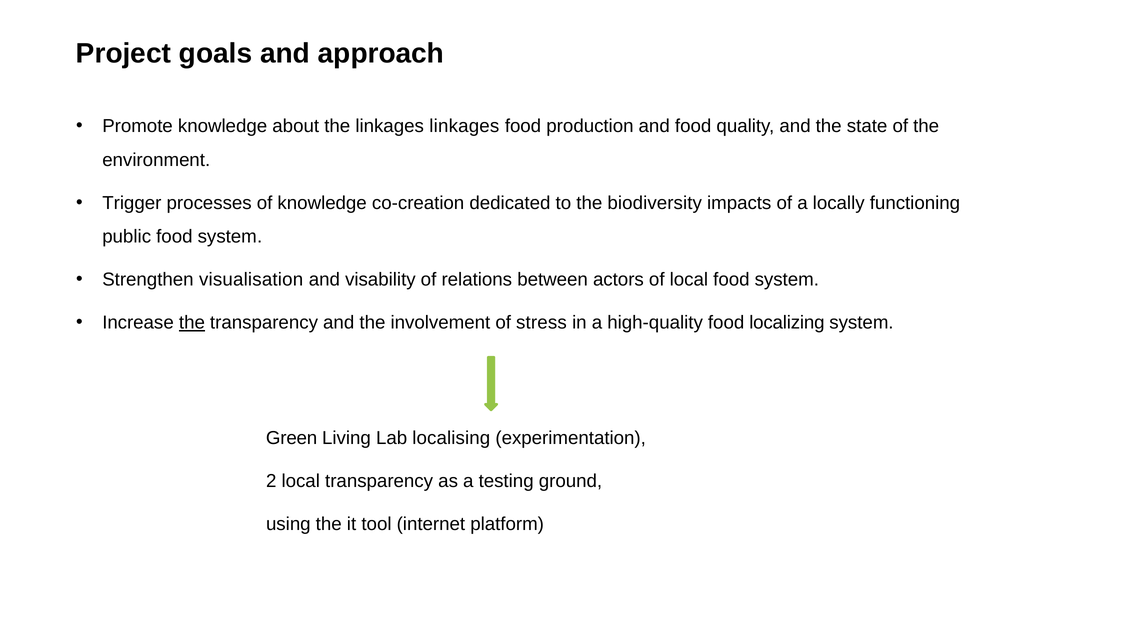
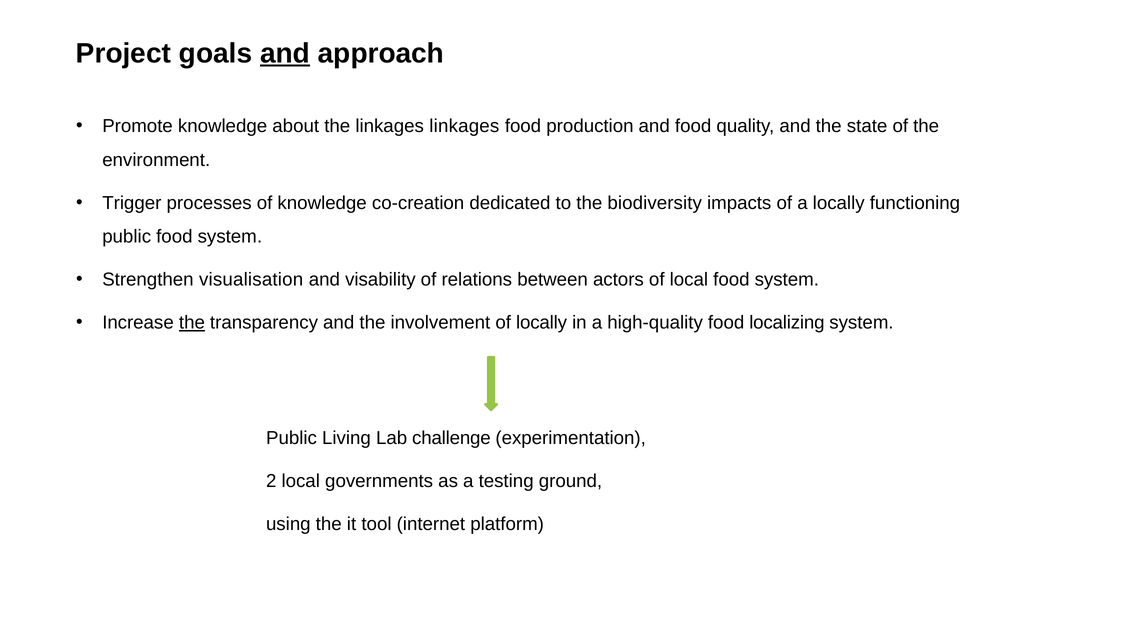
and underline: none -> present (285, 53)
of stress: stress -> locally (542, 323)
Green: Green -> Public (292, 438)
localising: localising -> challenge (451, 438)
local transparency: transparency -> governments (379, 481)
